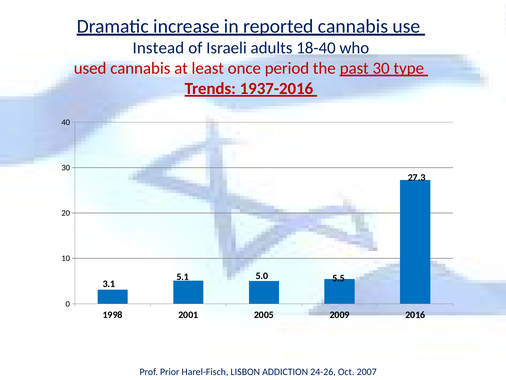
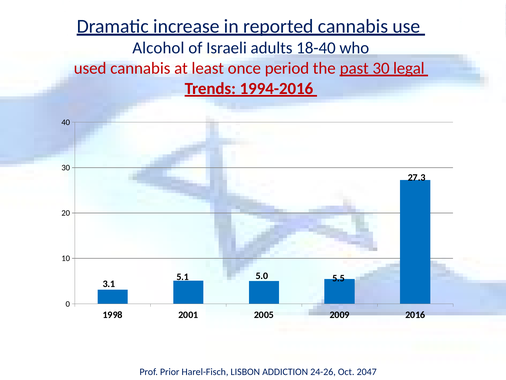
Instead: Instead -> Alcohol (158, 48)
type: type -> legal (409, 68)
1937-2016: 1937-2016 -> 1994-2016 (276, 88)
2007: 2007 -> 2047 (367, 372)
